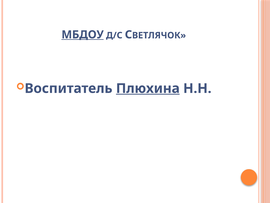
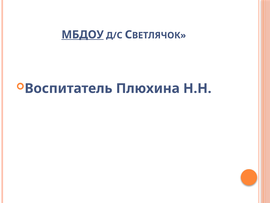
Плюхина underline: present -> none (148, 88)
